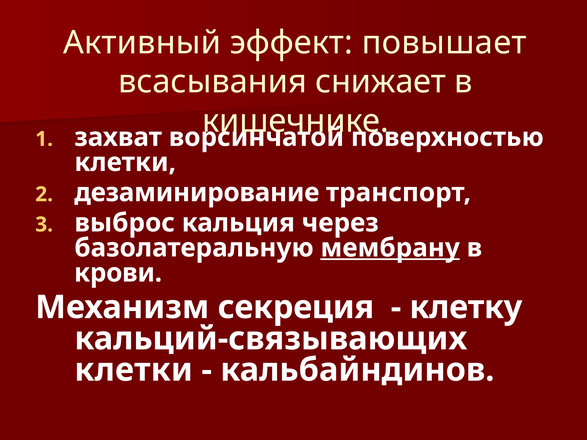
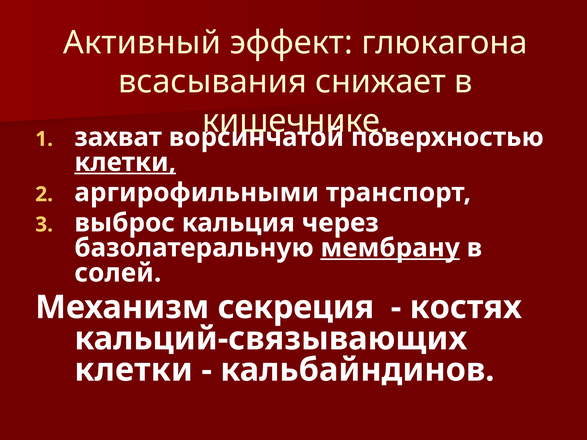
повышает: повышает -> глюкагона (444, 43)
клетки underline: none -> present (125, 162)
дезаминирование: дезаминирование -> аргирофильными (197, 193)
крови: крови -> солей (118, 273)
клетку: клетку -> костях (466, 308)
